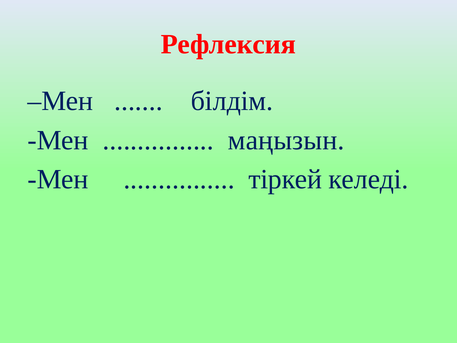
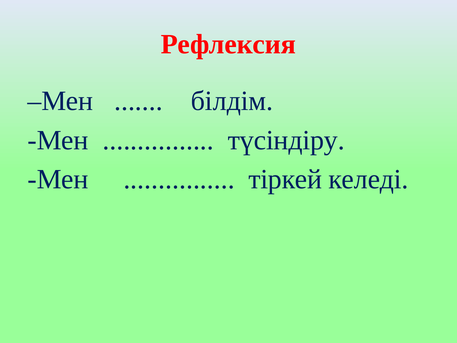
маңызын: маңызын -> түсіндіру (286, 140)
